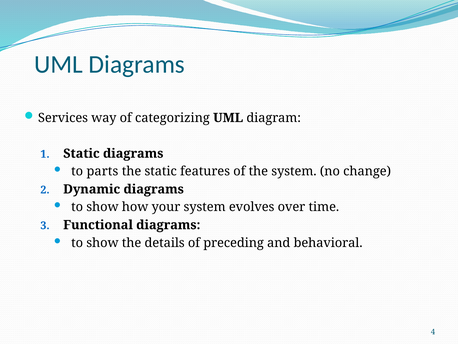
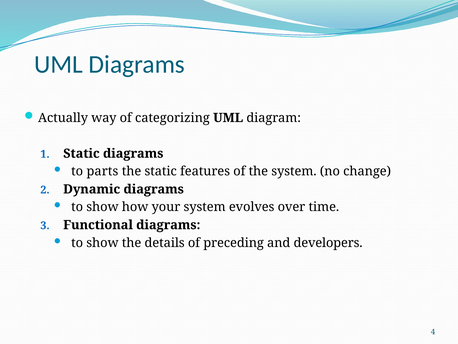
Services: Services -> Actually (63, 118)
behavioral: behavioral -> developers (328, 242)
